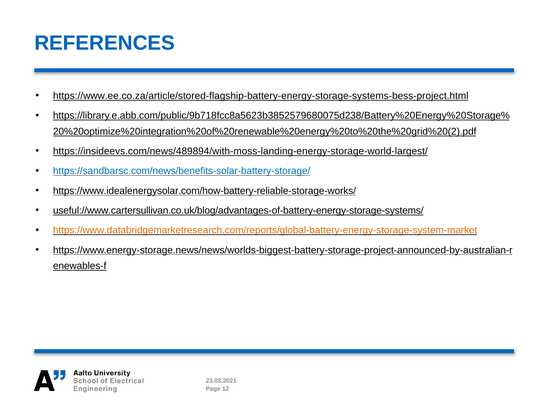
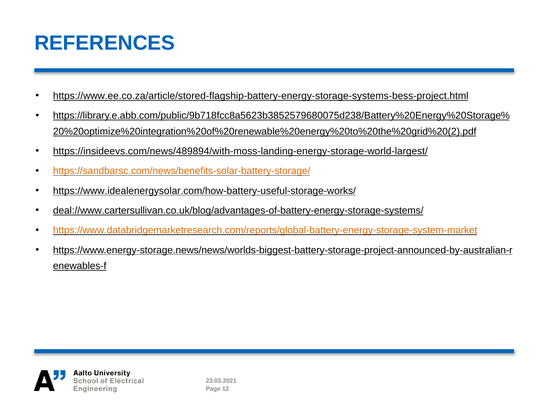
https://sandbarsc.com/news/benefits-solar-battery-storage/ colour: blue -> orange (182, 171)
https://www.idealenergysolar.com/how-battery-reliable-storage-works/: https://www.idealenergysolar.com/how-battery-reliable-storage-works/ -> https://www.idealenergysolar.com/how-battery-useful-storage-works/ (204, 191)
useful://www.cartersullivan.co.uk/blog/advantages-of-battery-energy-storage-systems/: useful://www.cartersullivan.co.uk/blog/advantages-of-battery-energy-storage-systems/ -> deal://www.cartersullivan.co.uk/blog/advantages-of-battery-energy-storage-systems/ (238, 210)
